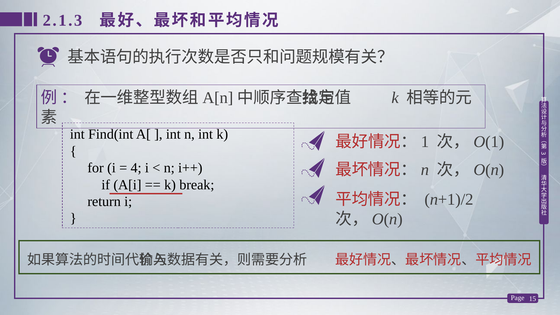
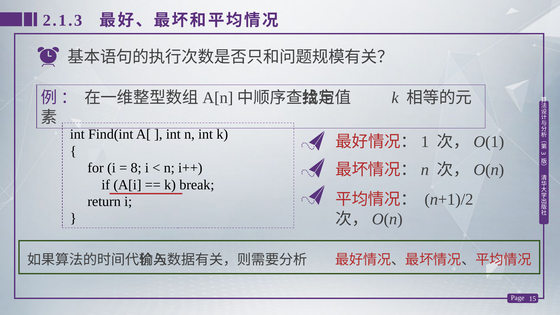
4: 4 -> 8 (136, 168)
